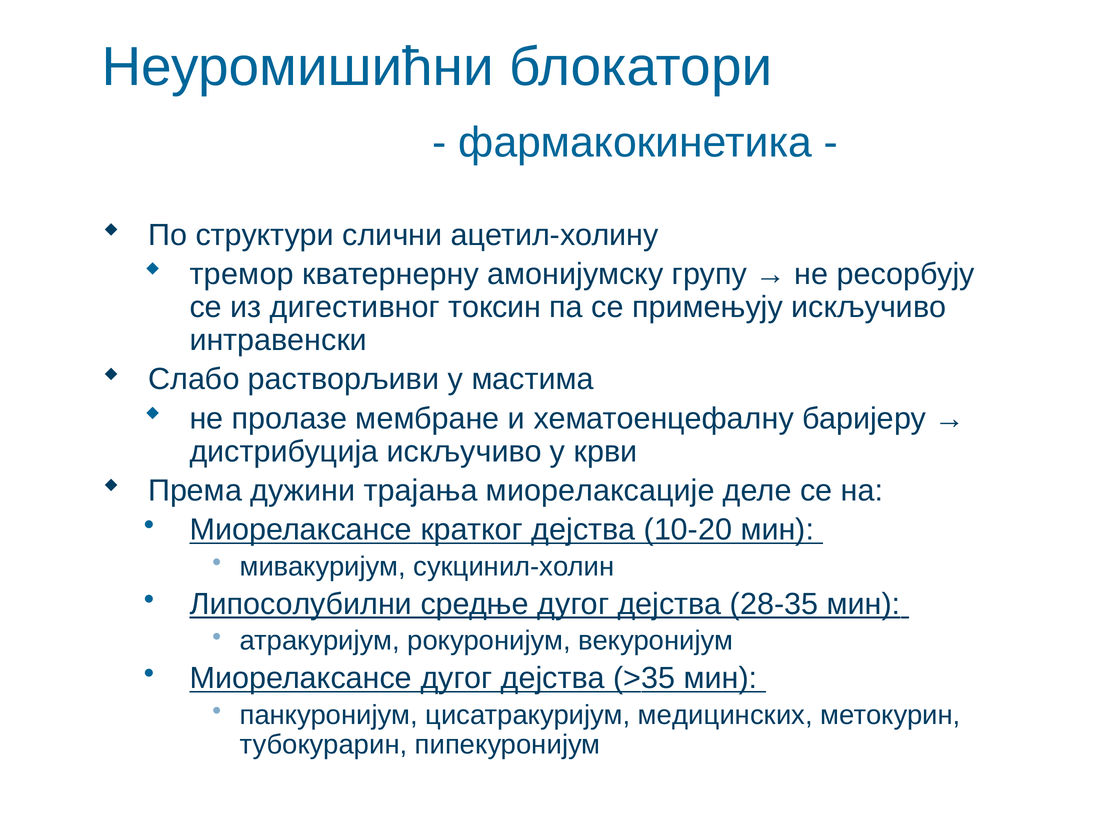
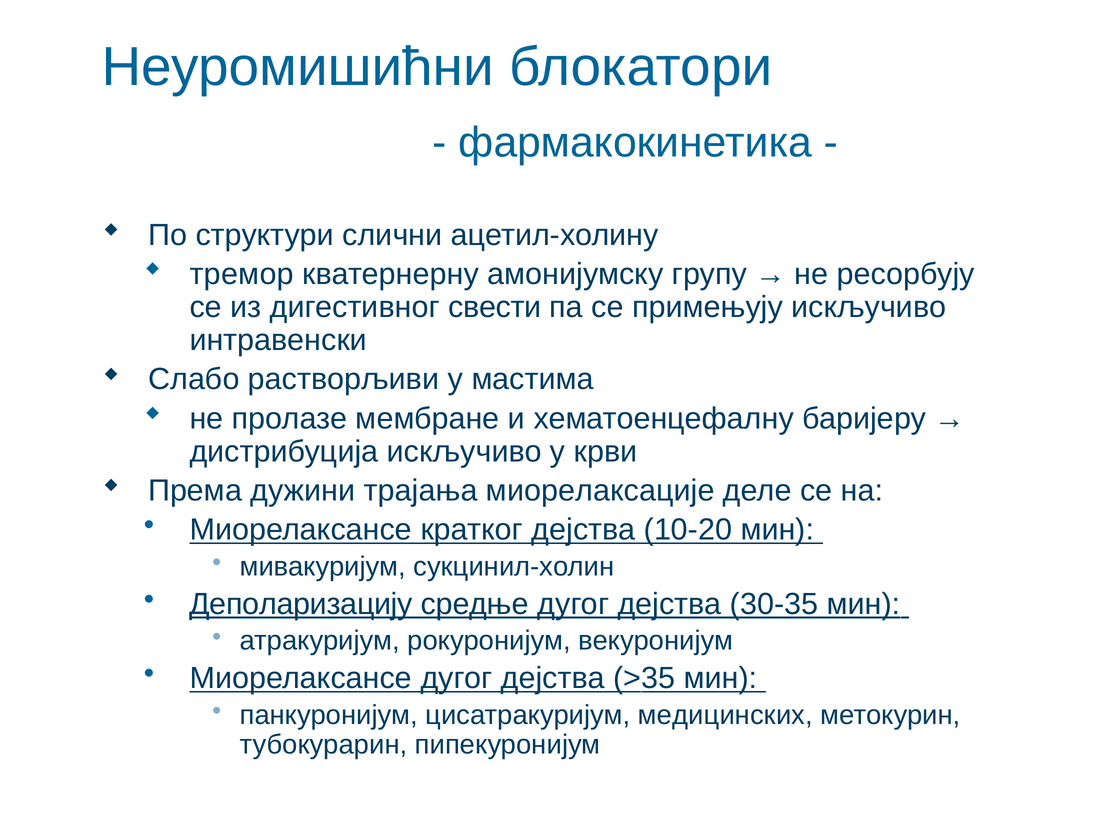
токсин: токсин -> свести (495, 307)
Липосолубилни: Липосолубилни -> Деполаризацију (301, 603)
28-35: 28-35 -> 30-35 (774, 603)
